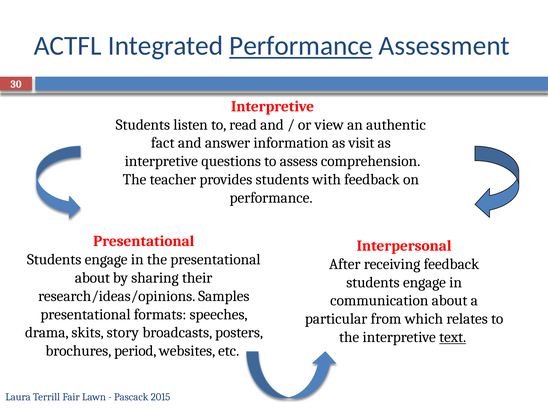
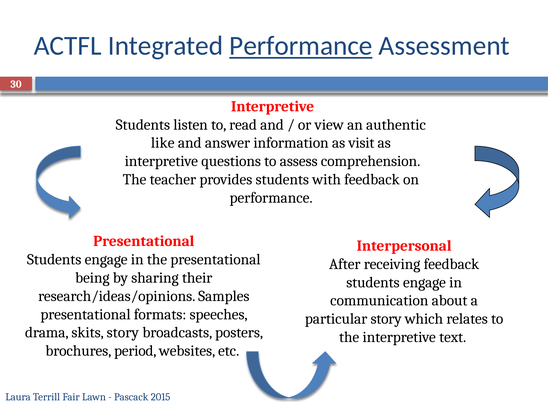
fact: fact -> like (163, 143)
about: about -> being (92, 278)
particular from: from -> story (386, 319)
text underline: present -> none (453, 337)
